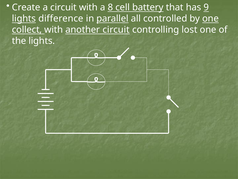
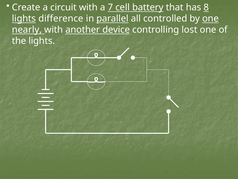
8: 8 -> 7 (110, 7)
9: 9 -> 8 (206, 7)
collect: collect -> nearly (27, 30)
another circuit: circuit -> device (116, 30)
